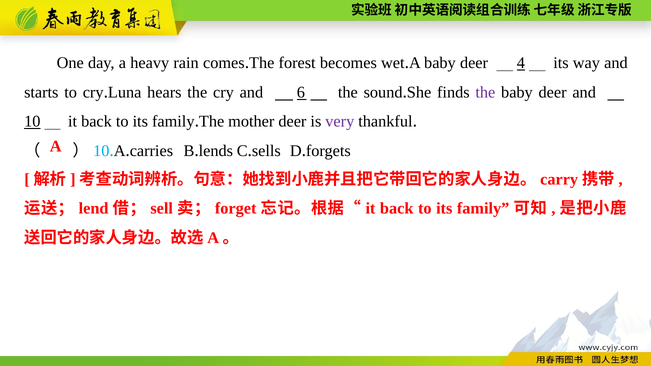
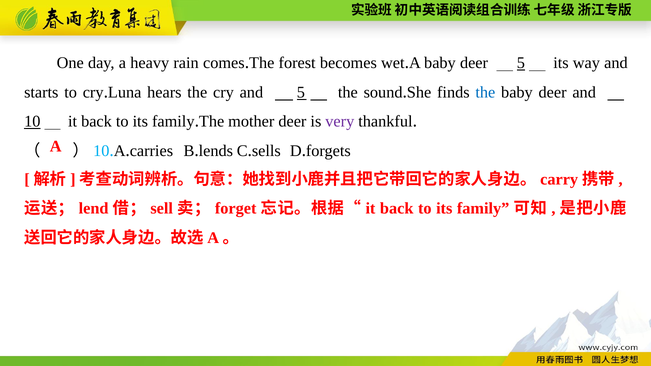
deer 4: 4 -> 5 (521, 63)
and 6: 6 -> 5 (301, 92)
the colour: purple -> blue (485, 92)
